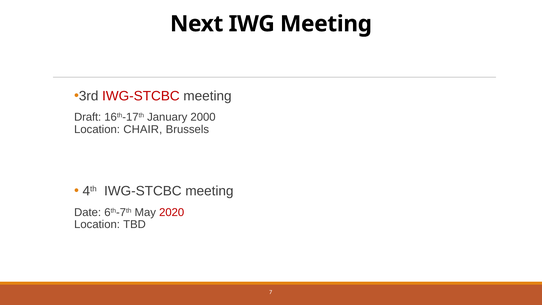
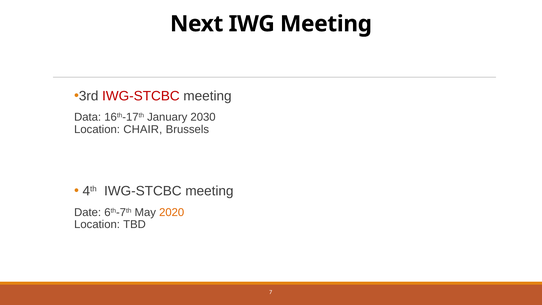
Draft: Draft -> Data (88, 117)
2000: 2000 -> 2030 (203, 117)
2020 colour: red -> orange (172, 212)
